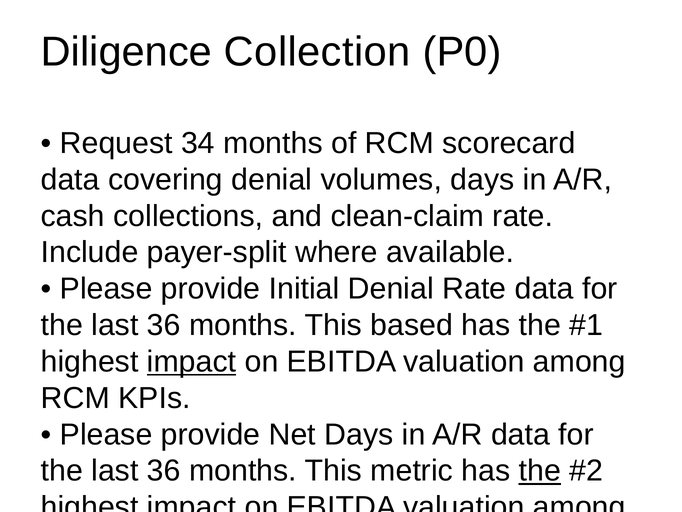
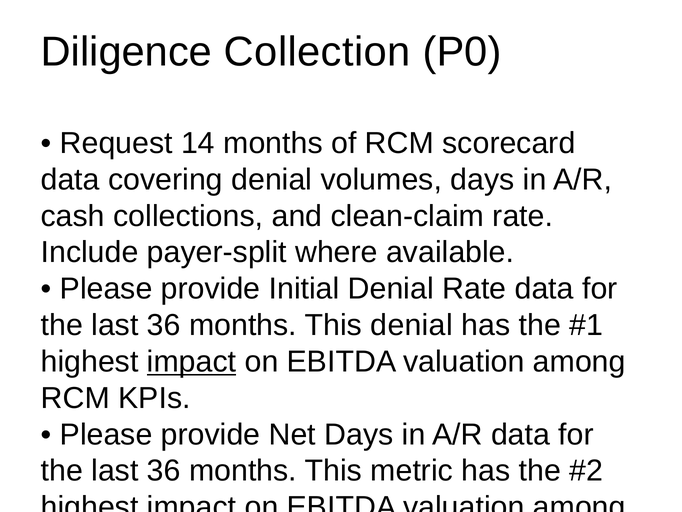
34: 34 -> 14 (198, 143)
This based: based -> denial (412, 325)
the underline: present -> none (540, 470)
